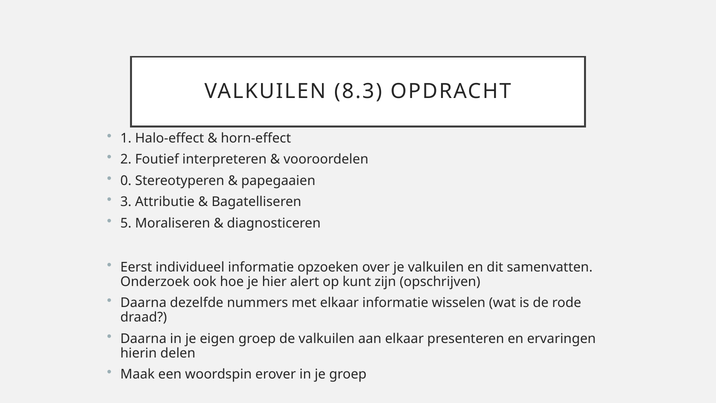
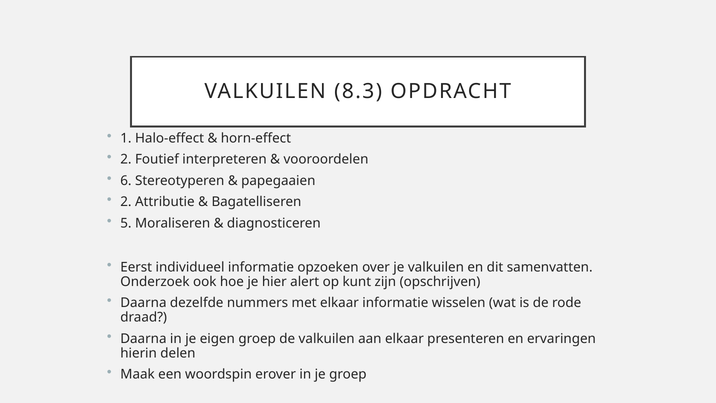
0: 0 -> 6 (126, 181)
3: 3 -> 2 (126, 202)
